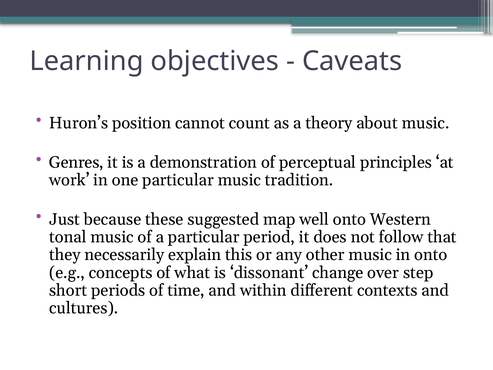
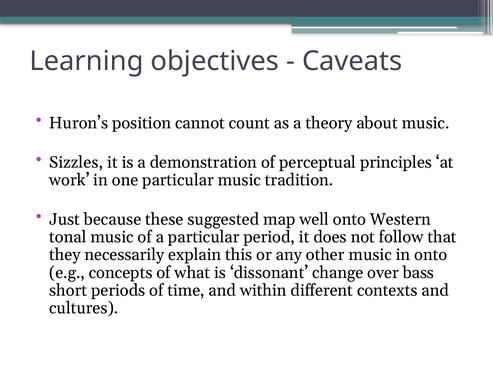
Genres: Genres -> Sizzles (76, 162)
step: step -> bass (418, 272)
